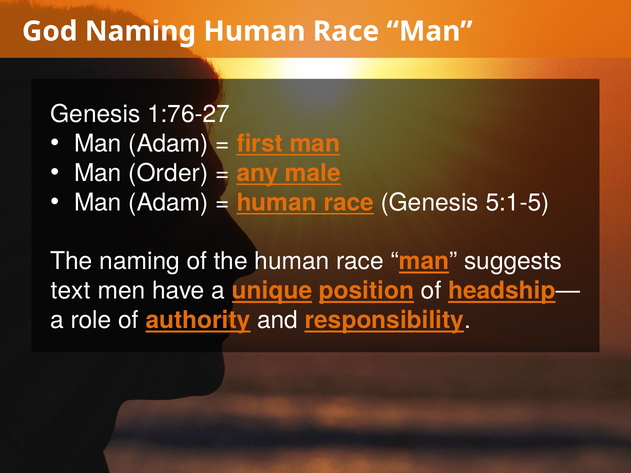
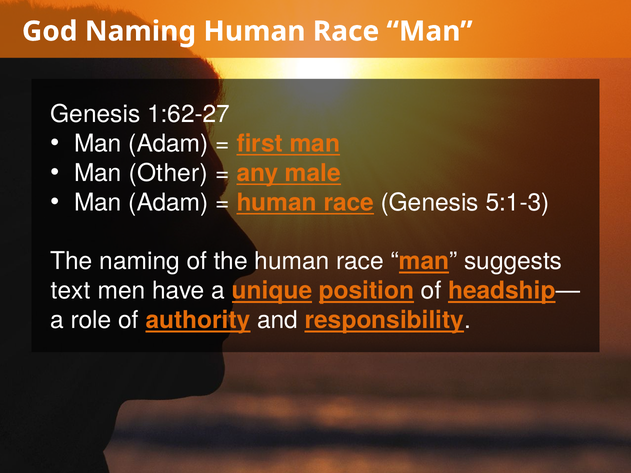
1:76-27: 1:76-27 -> 1:62-27 (189, 114)
Order: Order -> Other (168, 173)
5:1-5: 5:1-5 -> 5:1-3 (518, 203)
